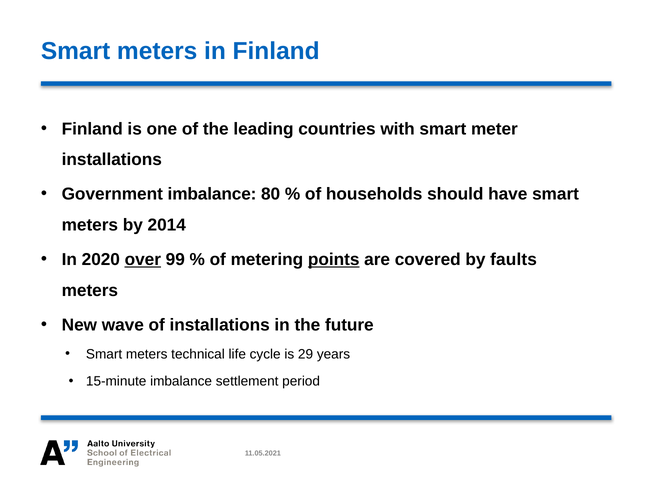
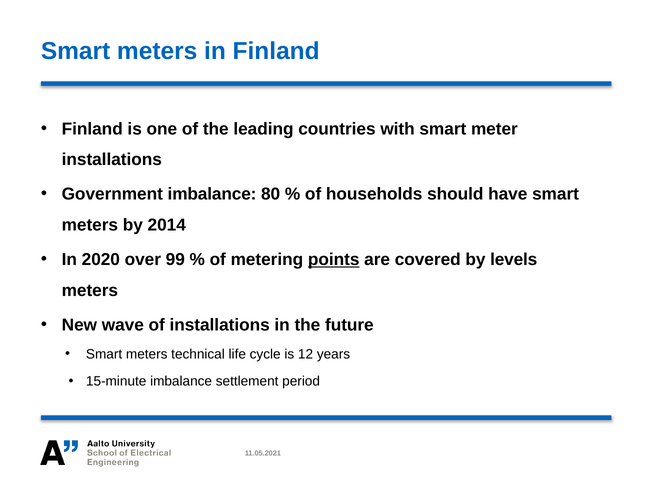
over underline: present -> none (143, 259)
faults: faults -> levels (514, 259)
29: 29 -> 12 (306, 354)
